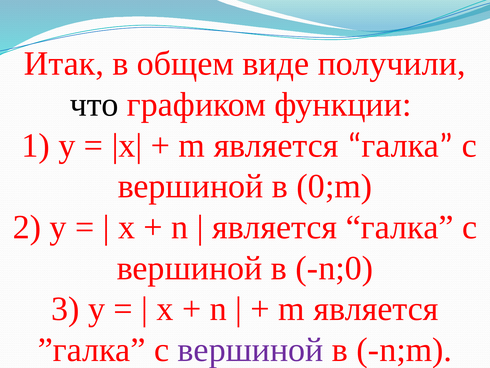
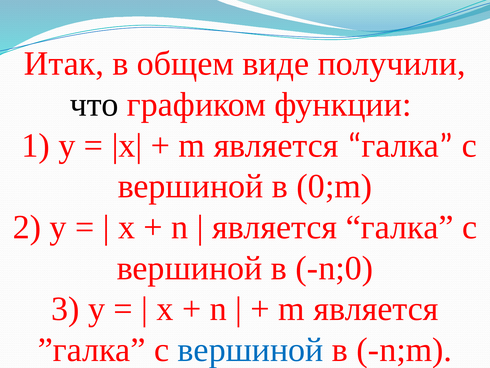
вершиной colour: purple -> blue (251, 349)
